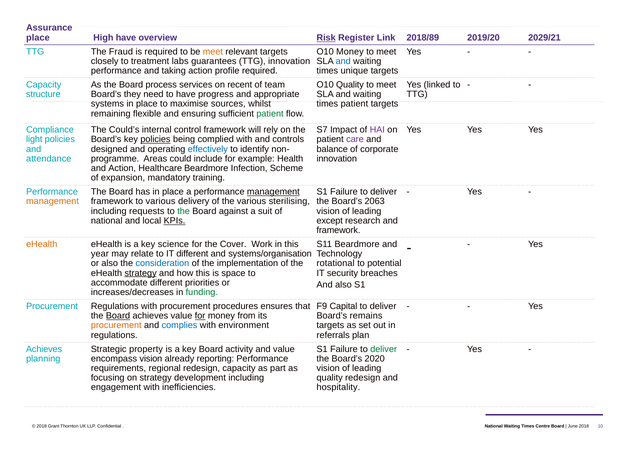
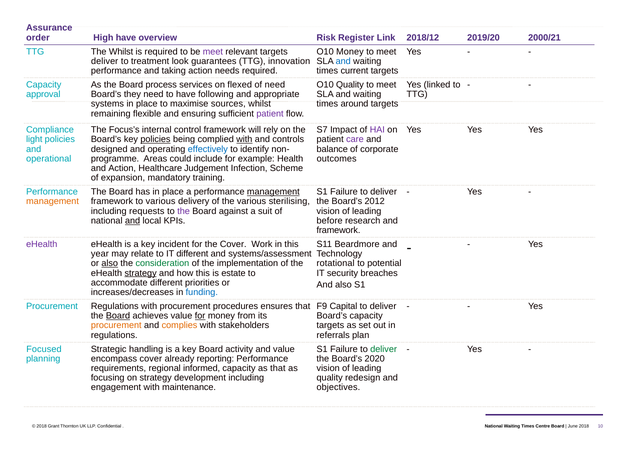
place: place -> order (38, 38)
Risk underline: present -> none (326, 38)
2018/89: 2018/89 -> 2018/12 (423, 38)
2029/21: 2029/21 -> 2000/21 (544, 38)
The Fraud: Fraud -> Whilst (121, 52)
meet colour: orange -> purple (213, 52)
closely: closely -> deliver (105, 61)
labs: labs -> look (180, 61)
profile: profile -> needs (227, 71)
unique: unique -> current (354, 71)
recent: recent -> flexed (240, 85)
of team: team -> need (275, 85)
structure: structure -> approval (43, 94)
progress: progress -> following (216, 94)
times patient: patient -> around (355, 104)
patient colour: green -> purple (270, 114)
Could’s: Could’s -> Focus’s (124, 130)
with underline: none -> present (244, 139)
attendance: attendance -> operational (49, 159)
innovation: innovation -> outcomes (337, 159)
Healthcare Beardmore: Beardmore -> Judgement (206, 168)
2063: 2063 -> 2012 (375, 201)
the colour: green -> purple (184, 211)
and underline: none -> present (133, 221)
KPIs underline: present -> none (175, 221)
except: except -> before (330, 221)
eHealth colour: orange -> purple (42, 244)
science: science -> incident (173, 244)
systems/organisation: systems/organisation -> systems/assessment (270, 254)
also underline: none -> present (110, 263)
consideration colour: blue -> green (162, 263)
space: space -> estate (234, 273)
funding colour: green -> blue (202, 292)
Board’s remains: remains -> capacity (366, 316)
complies colour: blue -> orange (180, 325)
environment: environment -> stakeholders (244, 325)
Achieves: Achieves -> Focused (44, 349)
property: property -> handling (146, 349)
encompass vision: vision -> cover (151, 359)
regional redesign: redesign -> informed (202, 368)
as part: part -> that (278, 368)
inefficiencies: inefficiencies -> maintenance (189, 387)
hospitality: hospitality -> objectives (338, 387)
